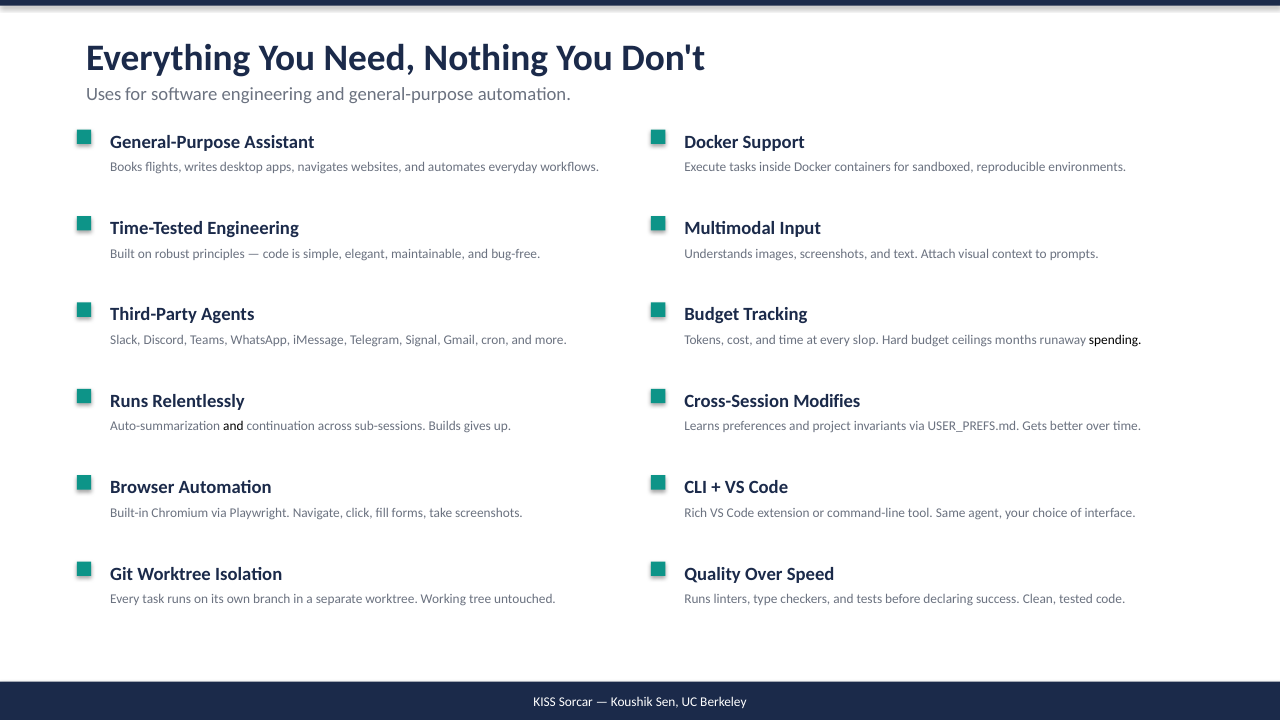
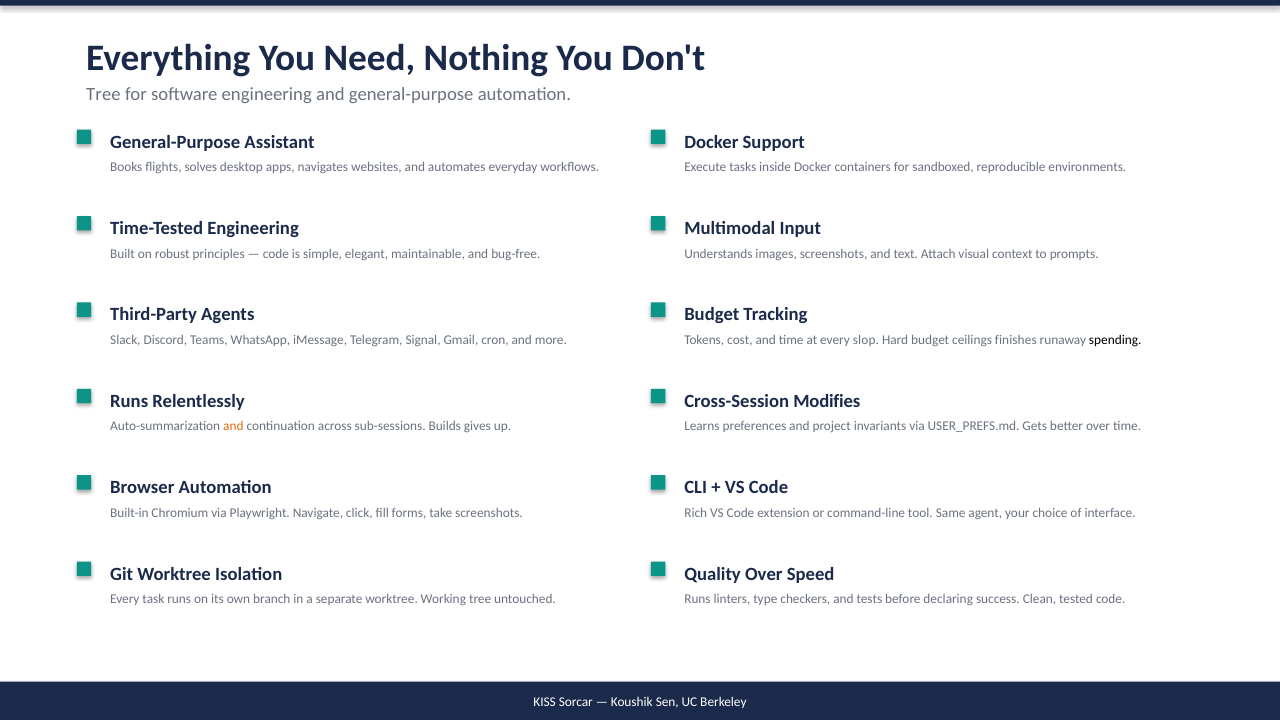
Uses: Uses -> Tree (103, 94)
writes: writes -> solves (201, 167)
months: months -> finishes (1016, 340)
and colour: black -> orange (233, 426)
